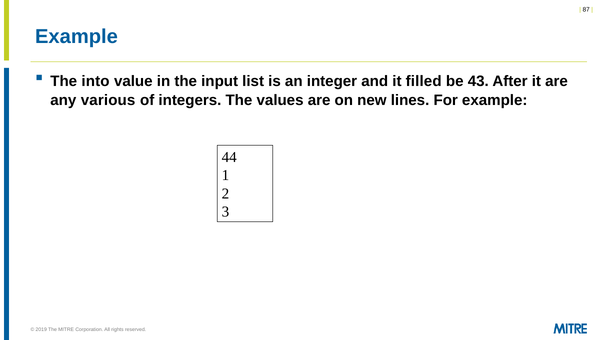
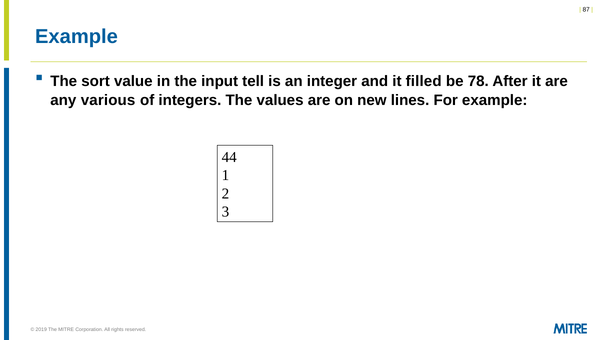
into: into -> sort (96, 81)
list: list -> tell (253, 81)
43: 43 -> 78 (478, 81)
